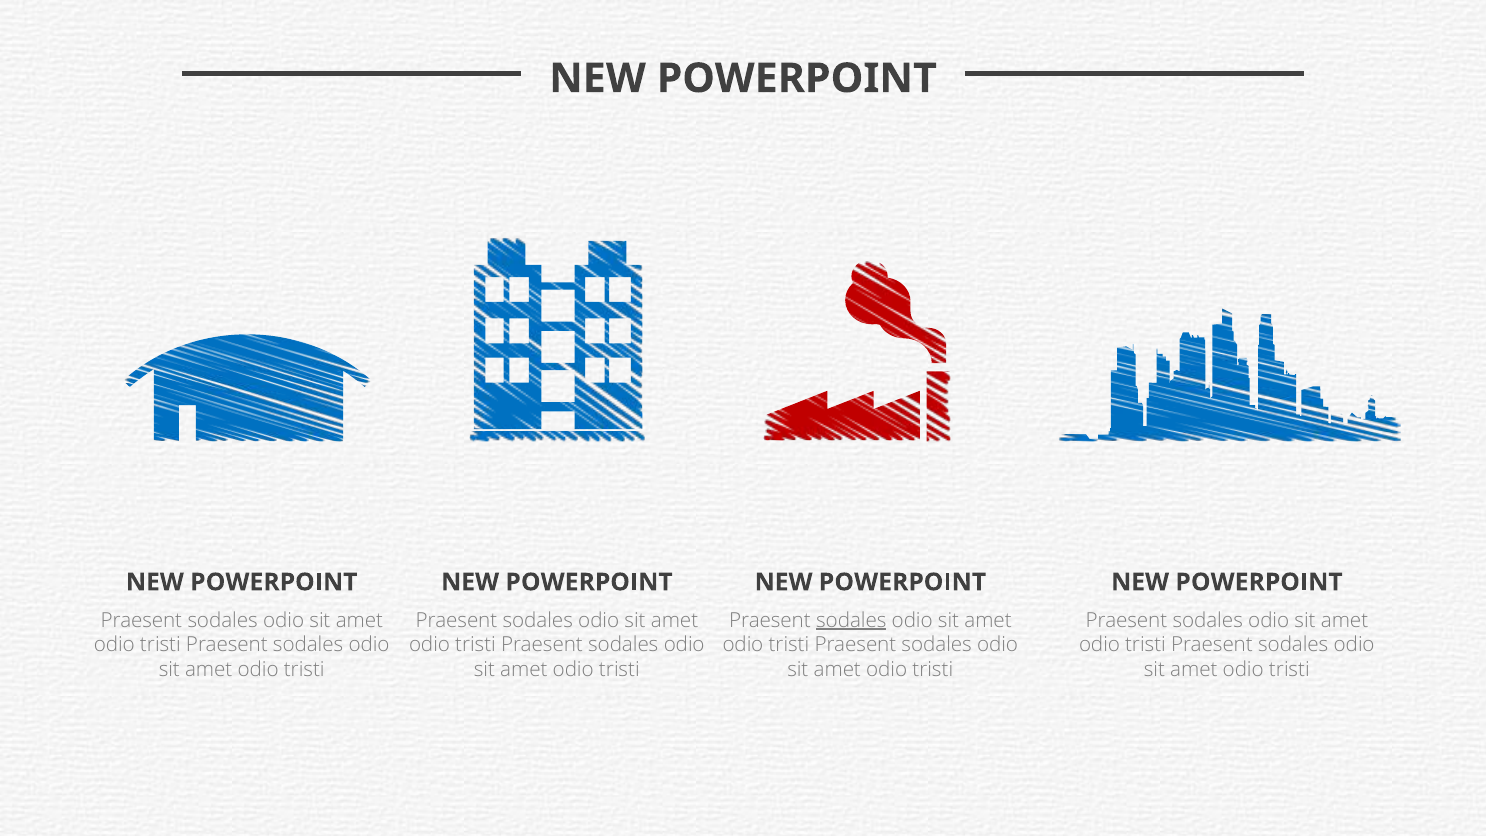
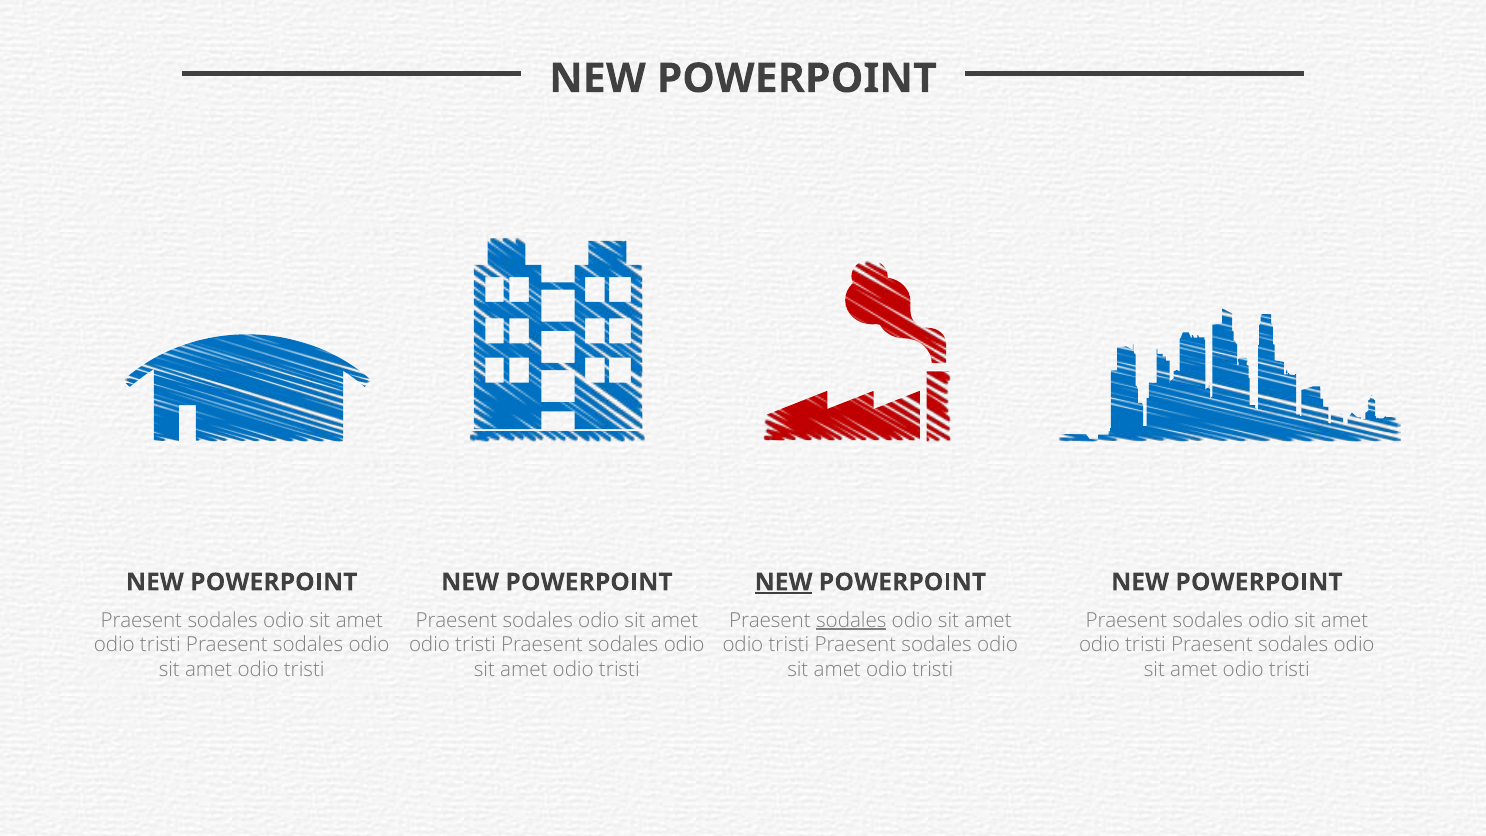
NEW underline: none -> present (784, 582)
